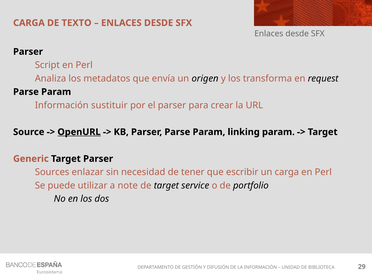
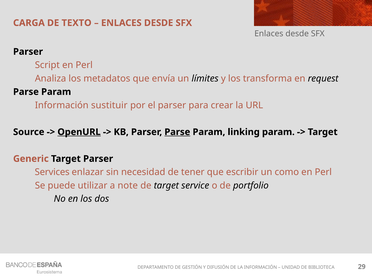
origen: origen -> límites (205, 78)
Parse underline: none -> present (177, 132)
Sources: Sources -> Services (52, 172)
un carga: carga -> como (287, 172)
